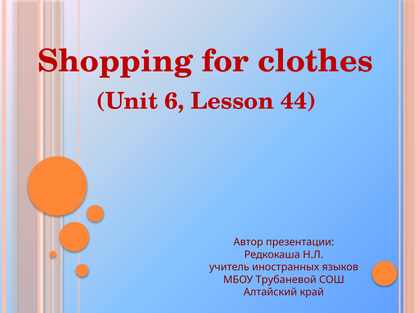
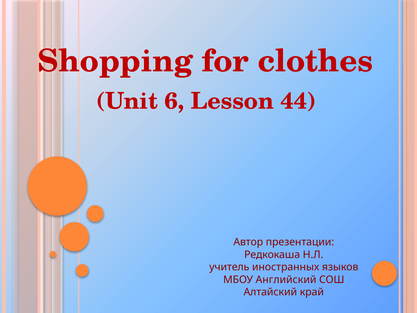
Трубаневой: Трубаневой -> Английский (286, 279)
